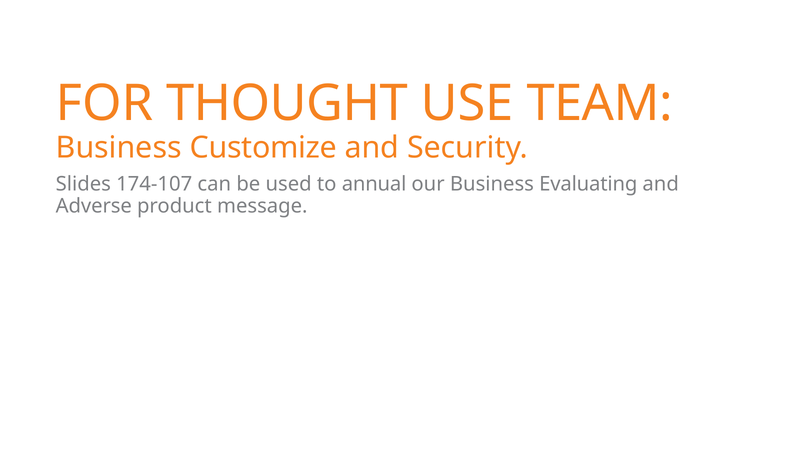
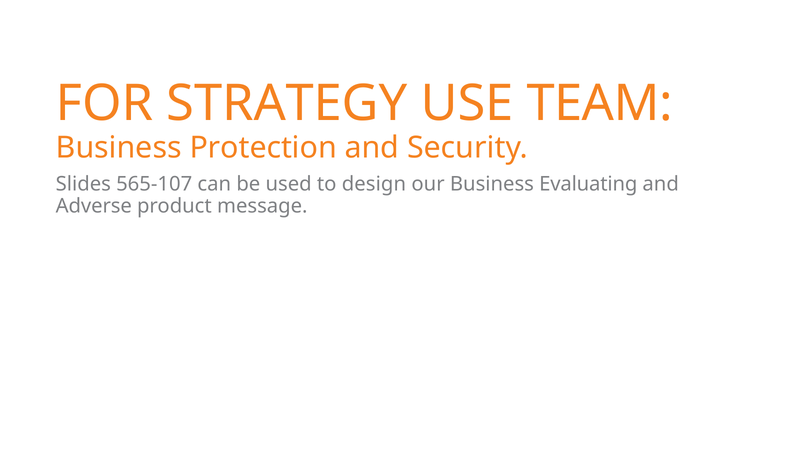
THOUGHT: THOUGHT -> STRATEGY (287, 104)
Customize: Customize -> Protection (263, 148)
174-107: 174-107 -> 565-107 (154, 184)
annual: annual -> design (374, 184)
